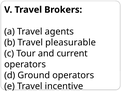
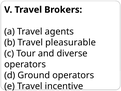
current: current -> diverse (72, 53)
